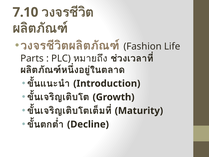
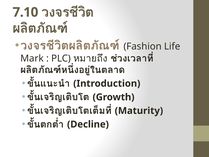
Parts: Parts -> Mark (32, 58)
